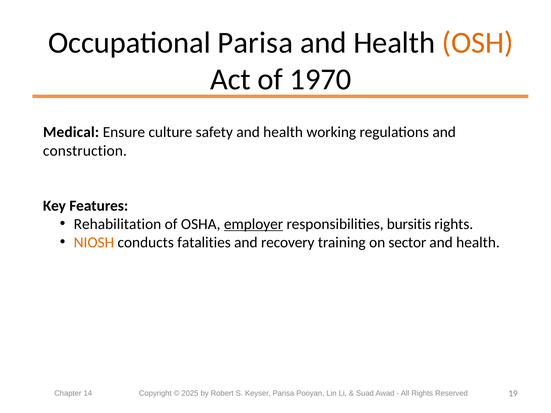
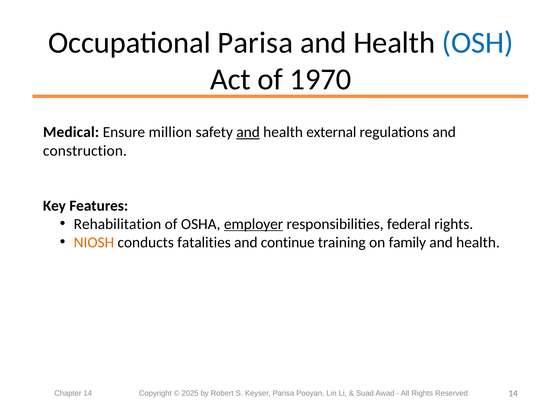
OSH colour: orange -> blue (478, 43)
culture: culture -> million (170, 132)
and underline: none -> present (248, 132)
working: working -> external (331, 132)
bursitis: bursitis -> federal (409, 224)
recovery: recovery -> continue (288, 243)
sector: sector -> family (407, 243)
Reserved 19: 19 -> 14 (513, 394)
